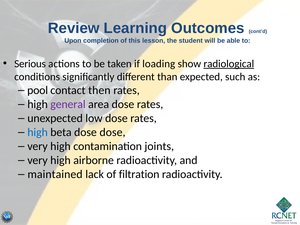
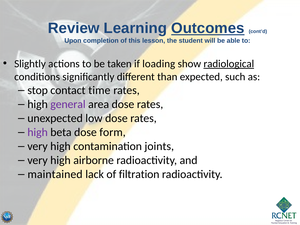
Outcomes underline: none -> present (208, 28)
Serious: Serious -> Slightly (30, 64)
pool: pool -> stop (38, 90)
then: then -> time (99, 90)
high colour: blue -> purple (38, 132)
dose dose: dose -> form (113, 132)
